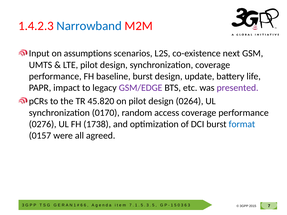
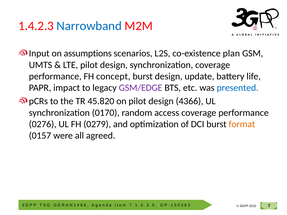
next: next -> plan (231, 53)
baseline: baseline -> concept (113, 76)
presented colour: purple -> blue (238, 88)
0264: 0264 -> 4366 (190, 101)
1738: 1738 -> 0279 (97, 124)
format colour: blue -> orange (242, 124)
